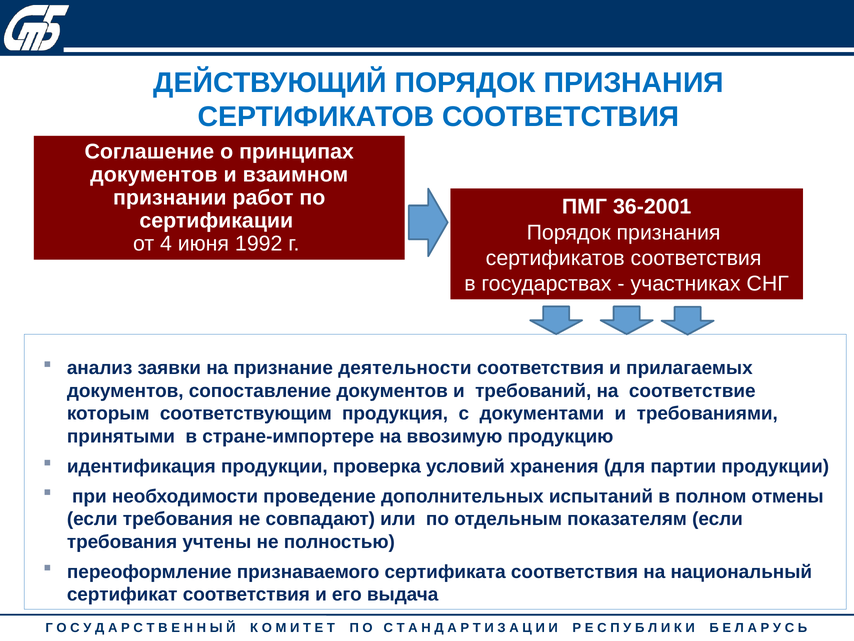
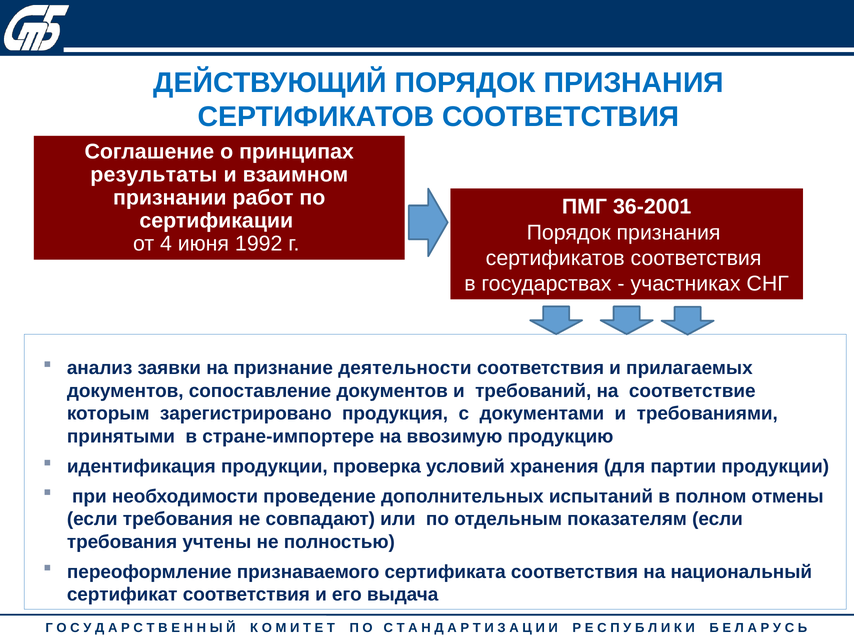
документов: документов -> результаты (154, 174)
соответствующим: соответствующим -> зарегистрировано (246, 413)
